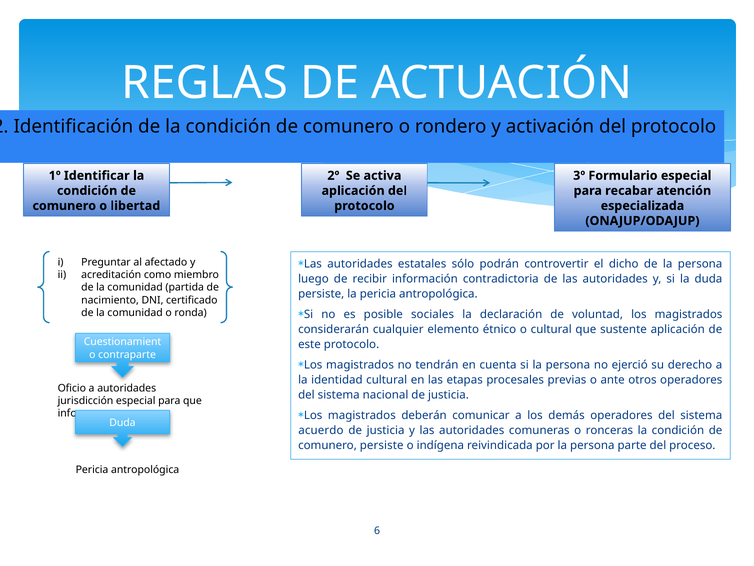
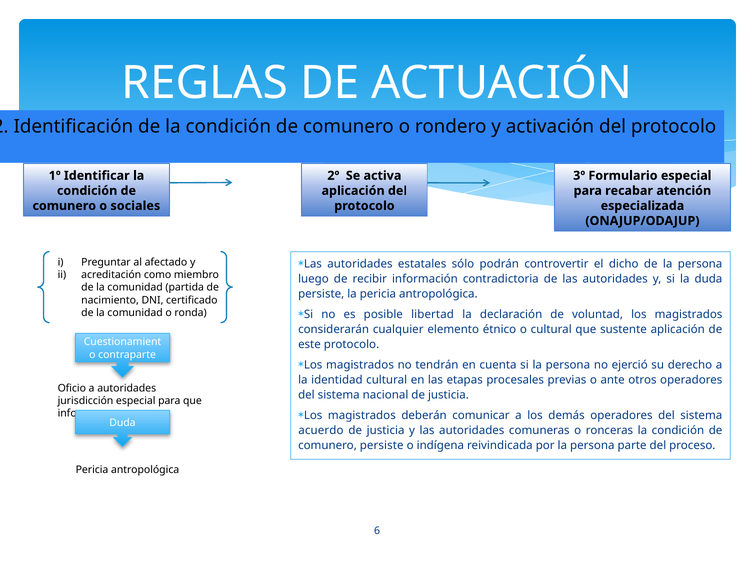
libertad: libertad -> sociales (135, 206)
sociales: sociales -> libertad (433, 314)
